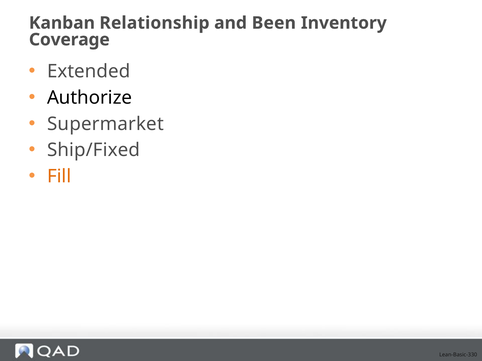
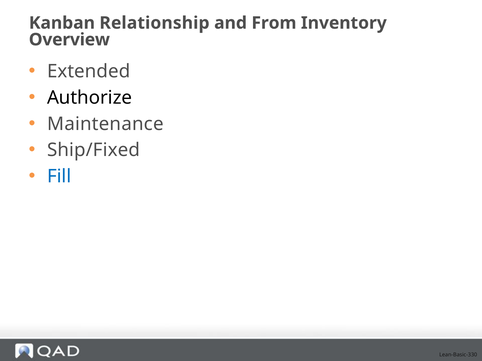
Been: Been -> From (274, 23)
Coverage: Coverage -> Overview (69, 40)
Supermarket: Supermarket -> Maintenance (105, 124)
Fill colour: orange -> blue (59, 177)
